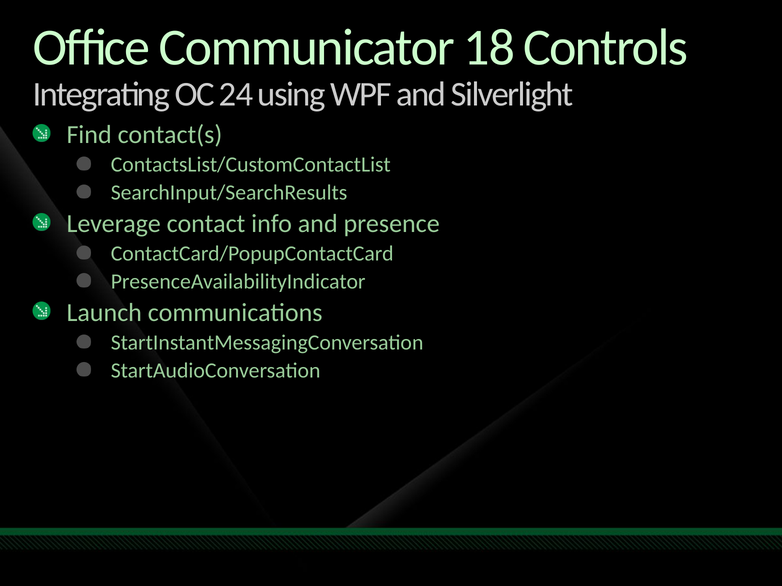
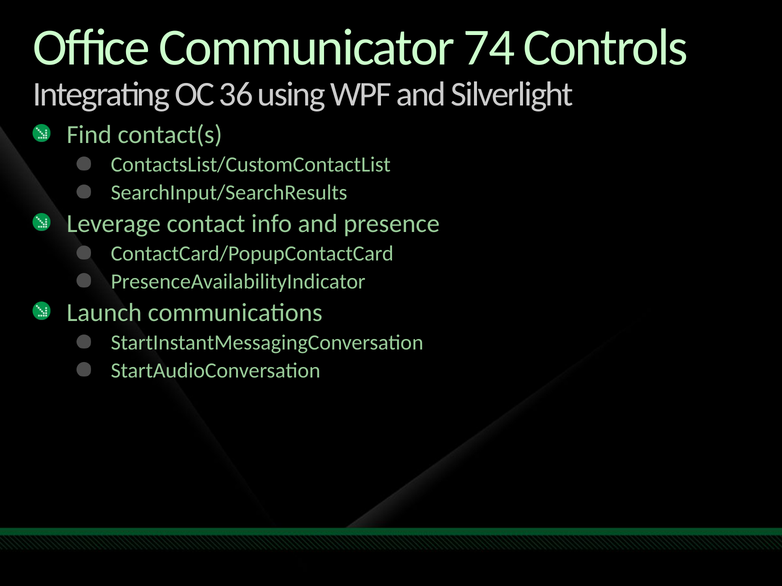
18: 18 -> 74 (489, 48)
24: 24 -> 36 (236, 95)
